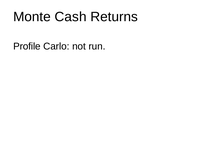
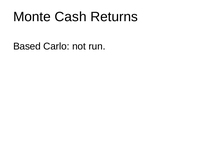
Profile: Profile -> Based (27, 46)
